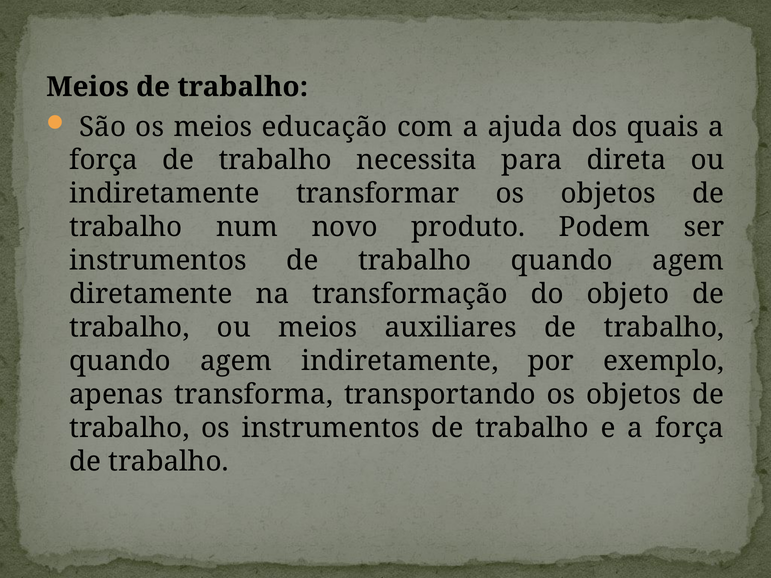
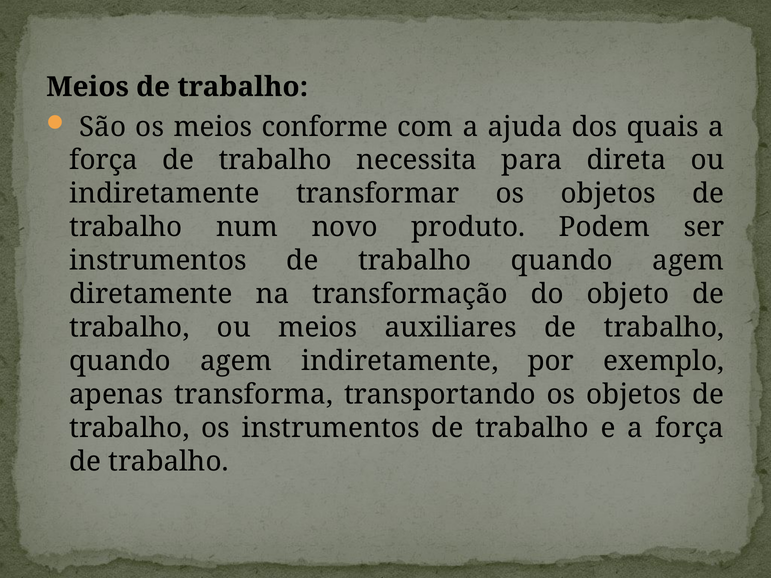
educação: educação -> conforme (325, 127)
